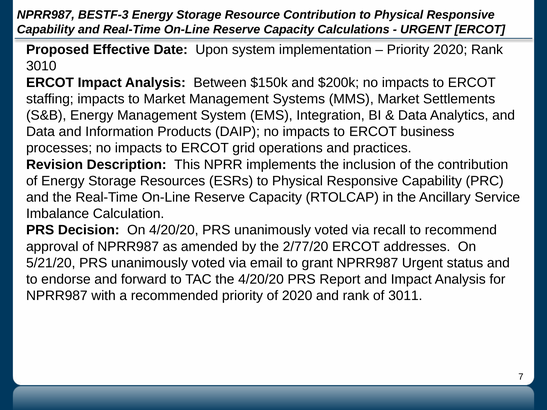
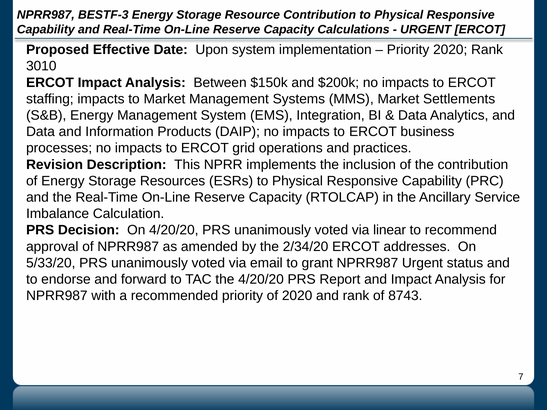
recall: recall -> linear (390, 230)
2/77/20: 2/77/20 -> 2/34/20 (306, 247)
5/21/20: 5/21/20 -> 5/33/20 (51, 263)
3011: 3011 -> 8743 (405, 296)
